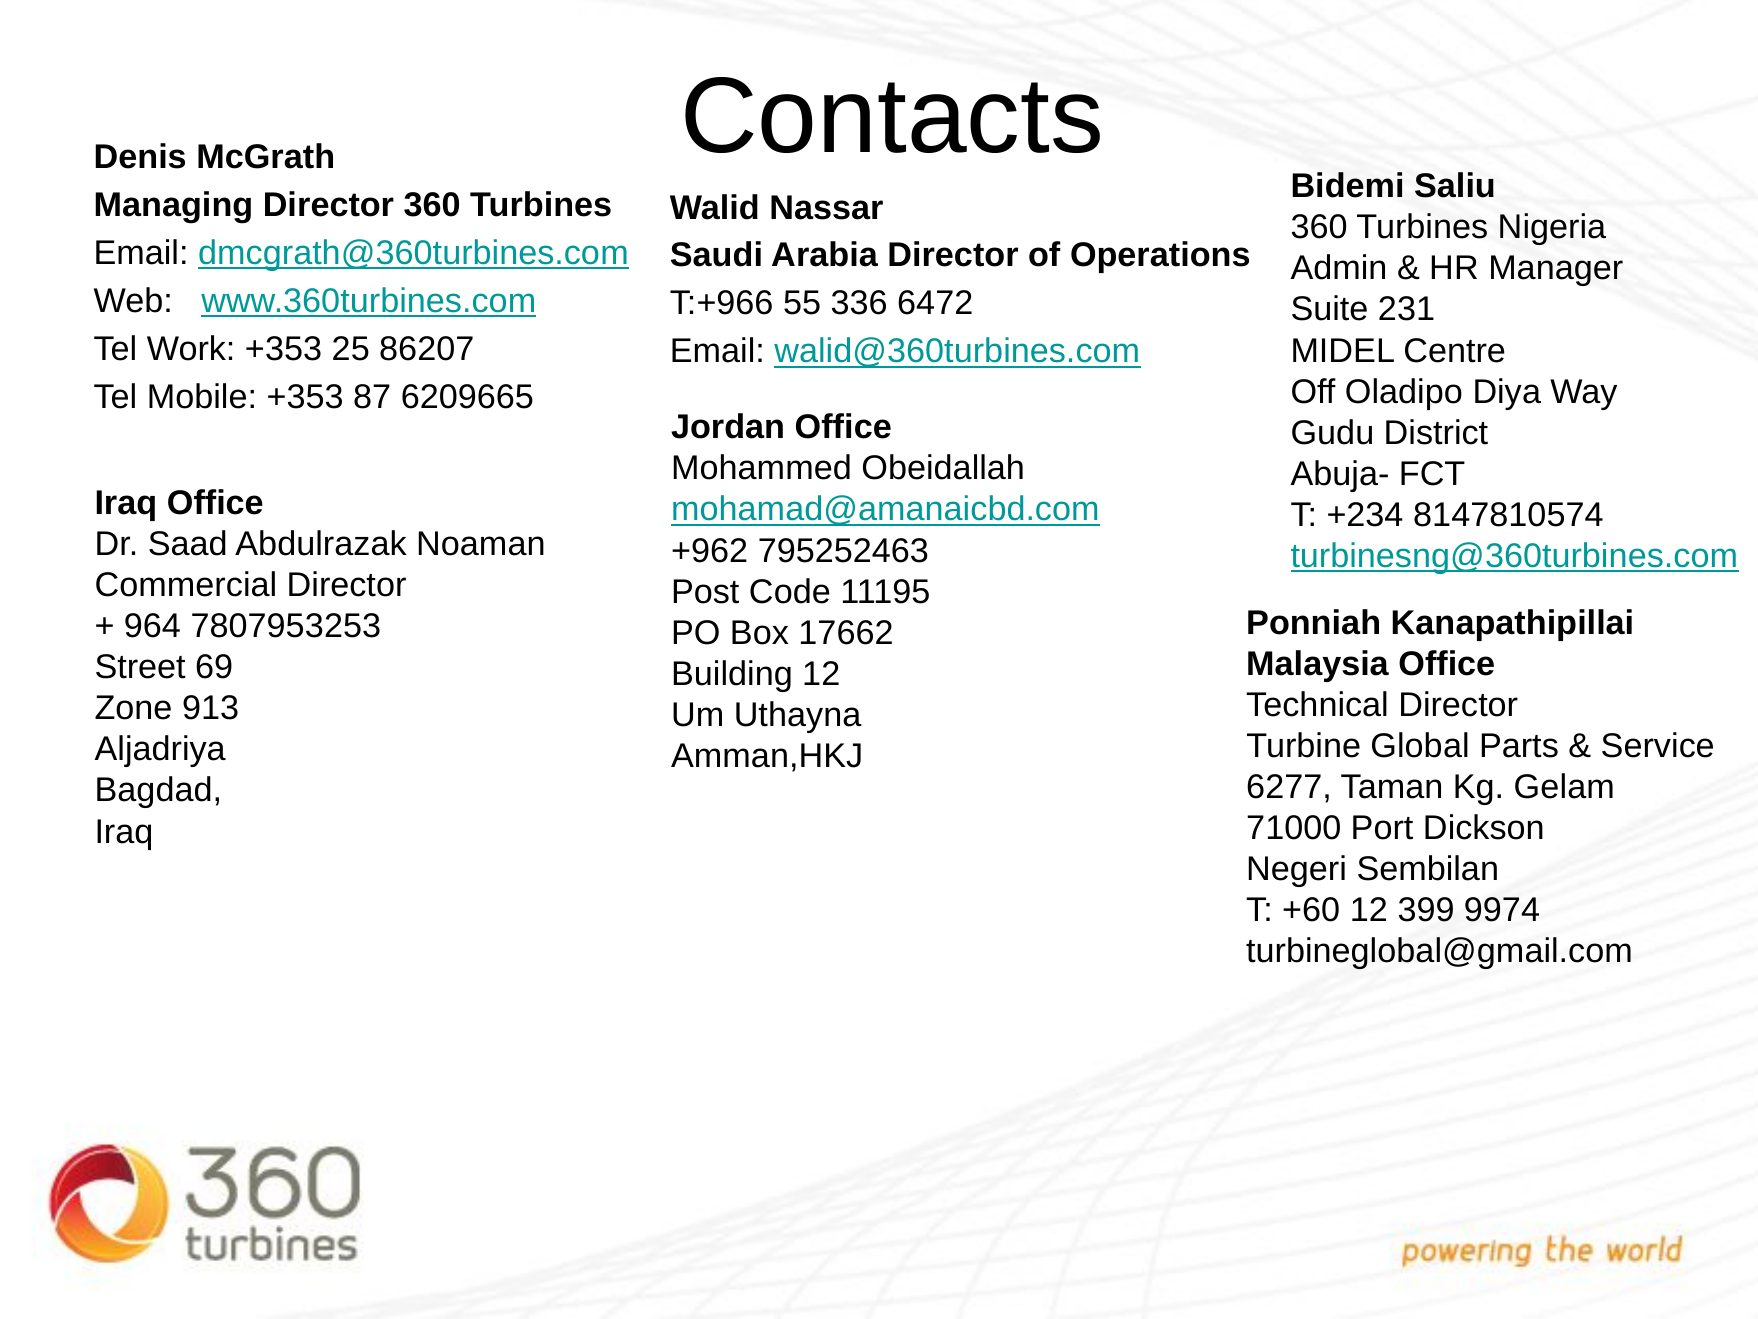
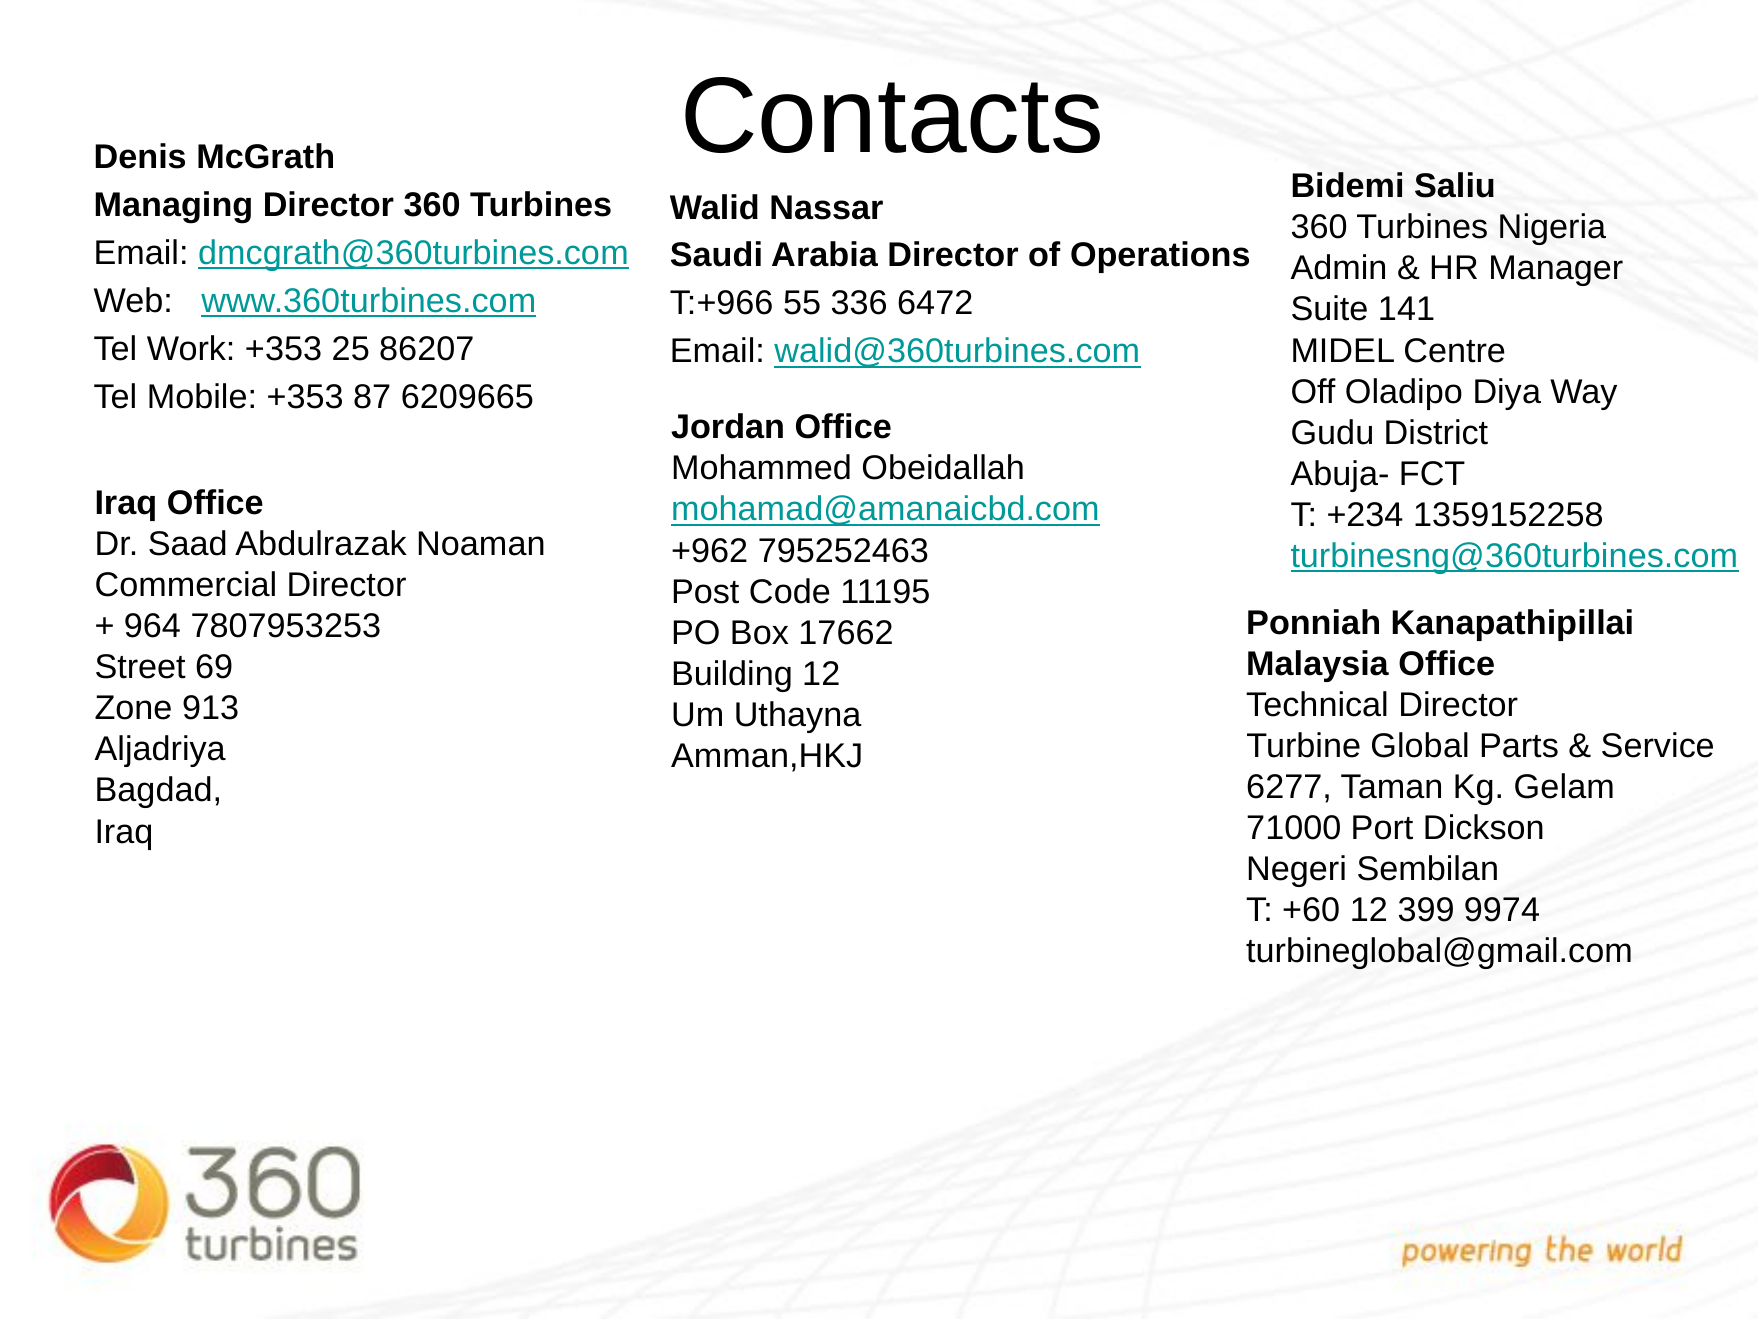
231: 231 -> 141 (1407, 310)
8147810574: 8147810574 -> 1359152258 (1508, 515)
